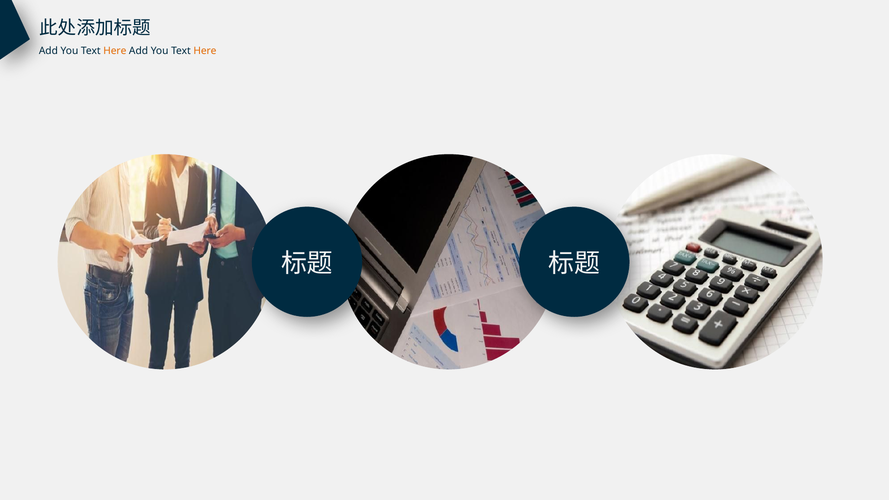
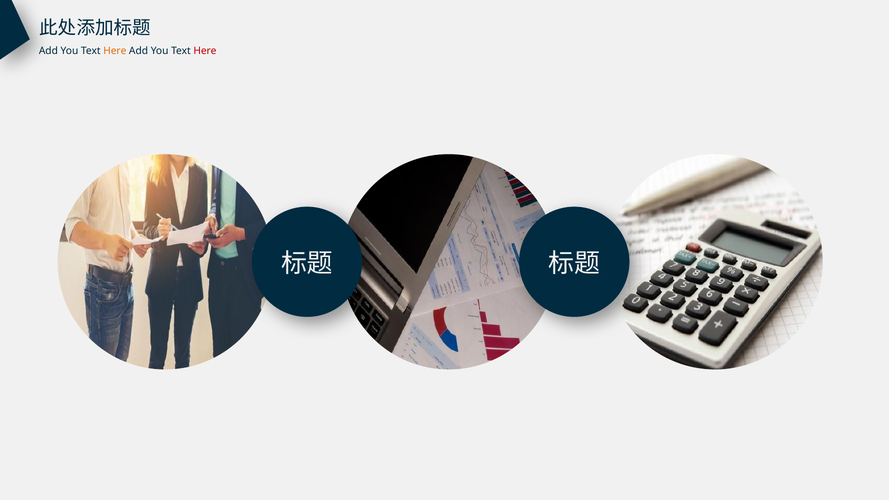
Here colour: orange -> red (205, 51)
